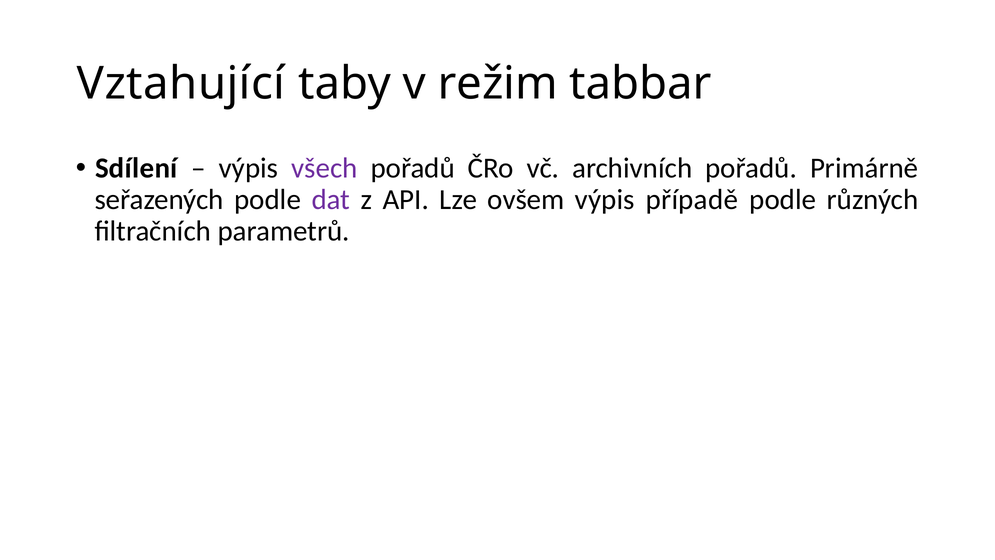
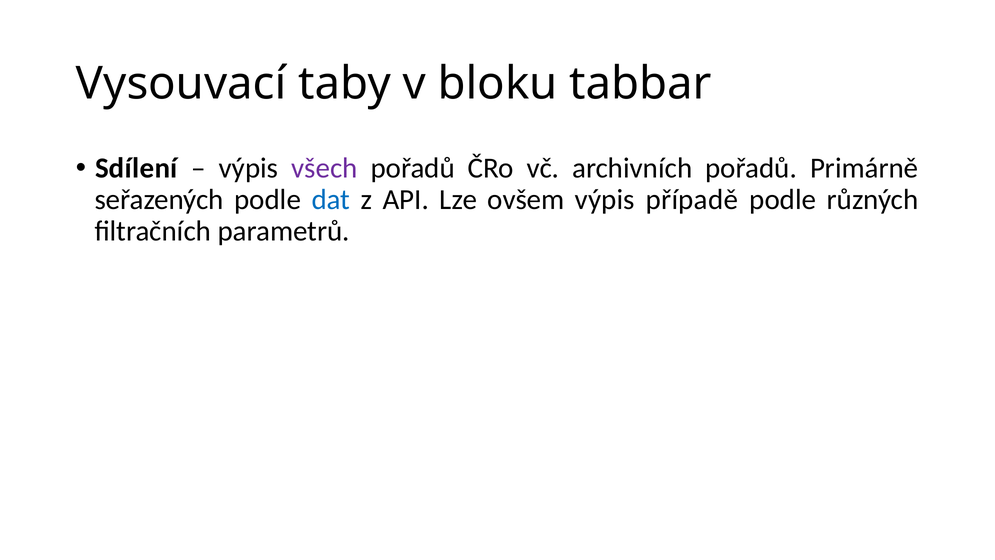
Vztahující: Vztahující -> Vysouvací (181, 84)
režim: režim -> bloku (498, 84)
dat colour: purple -> blue (331, 200)
